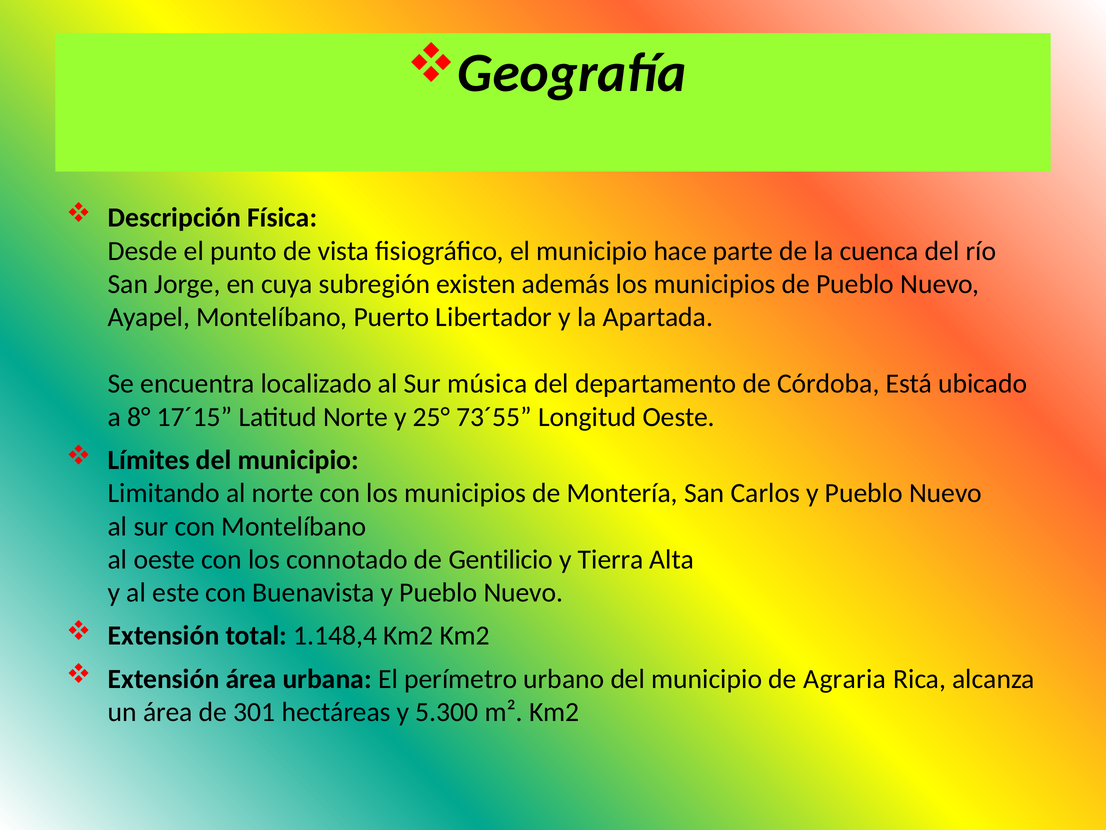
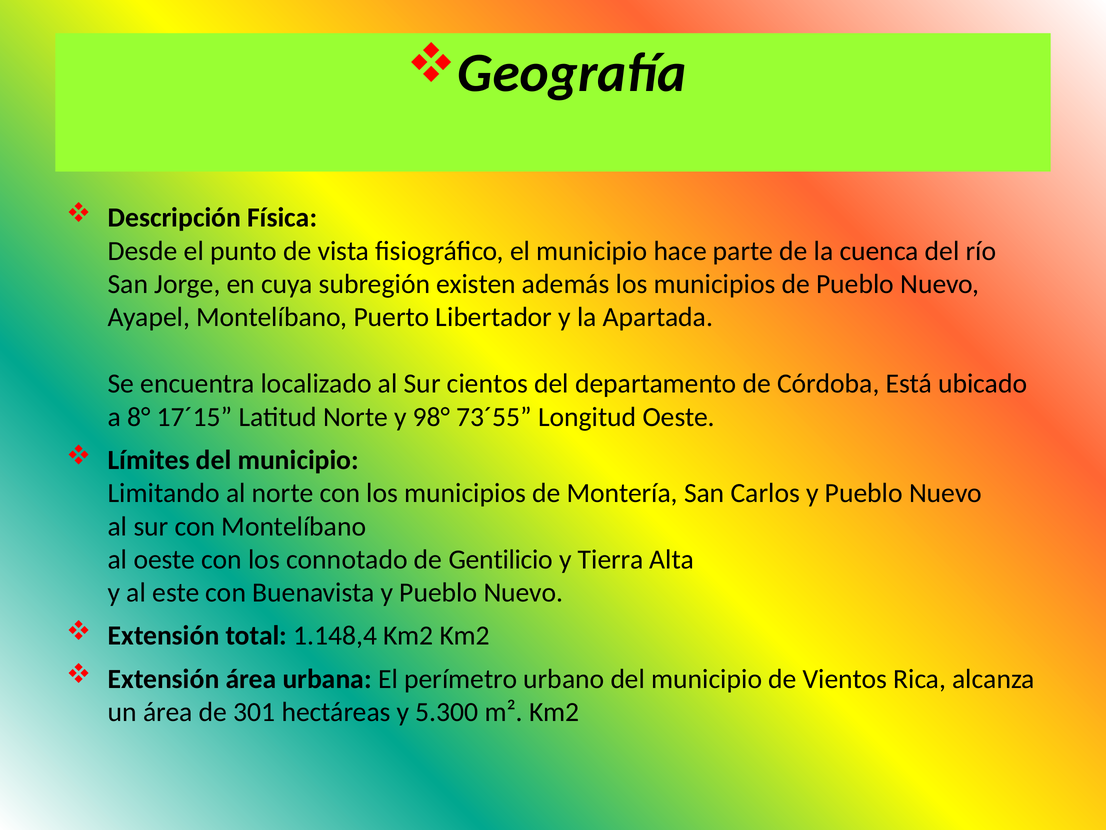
música: música -> cientos (487, 384)
25°: 25° -> 98° (432, 417)
Agraria: Agraria -> Vientos (845, 678)
